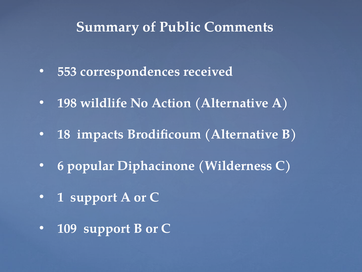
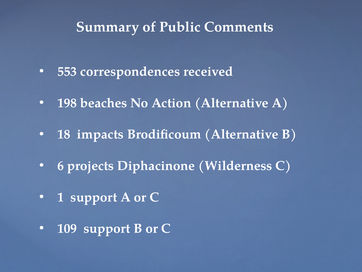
wildlife: wildlife -> beaches (104, 103)
popular: popular -> projects (91, 166)
